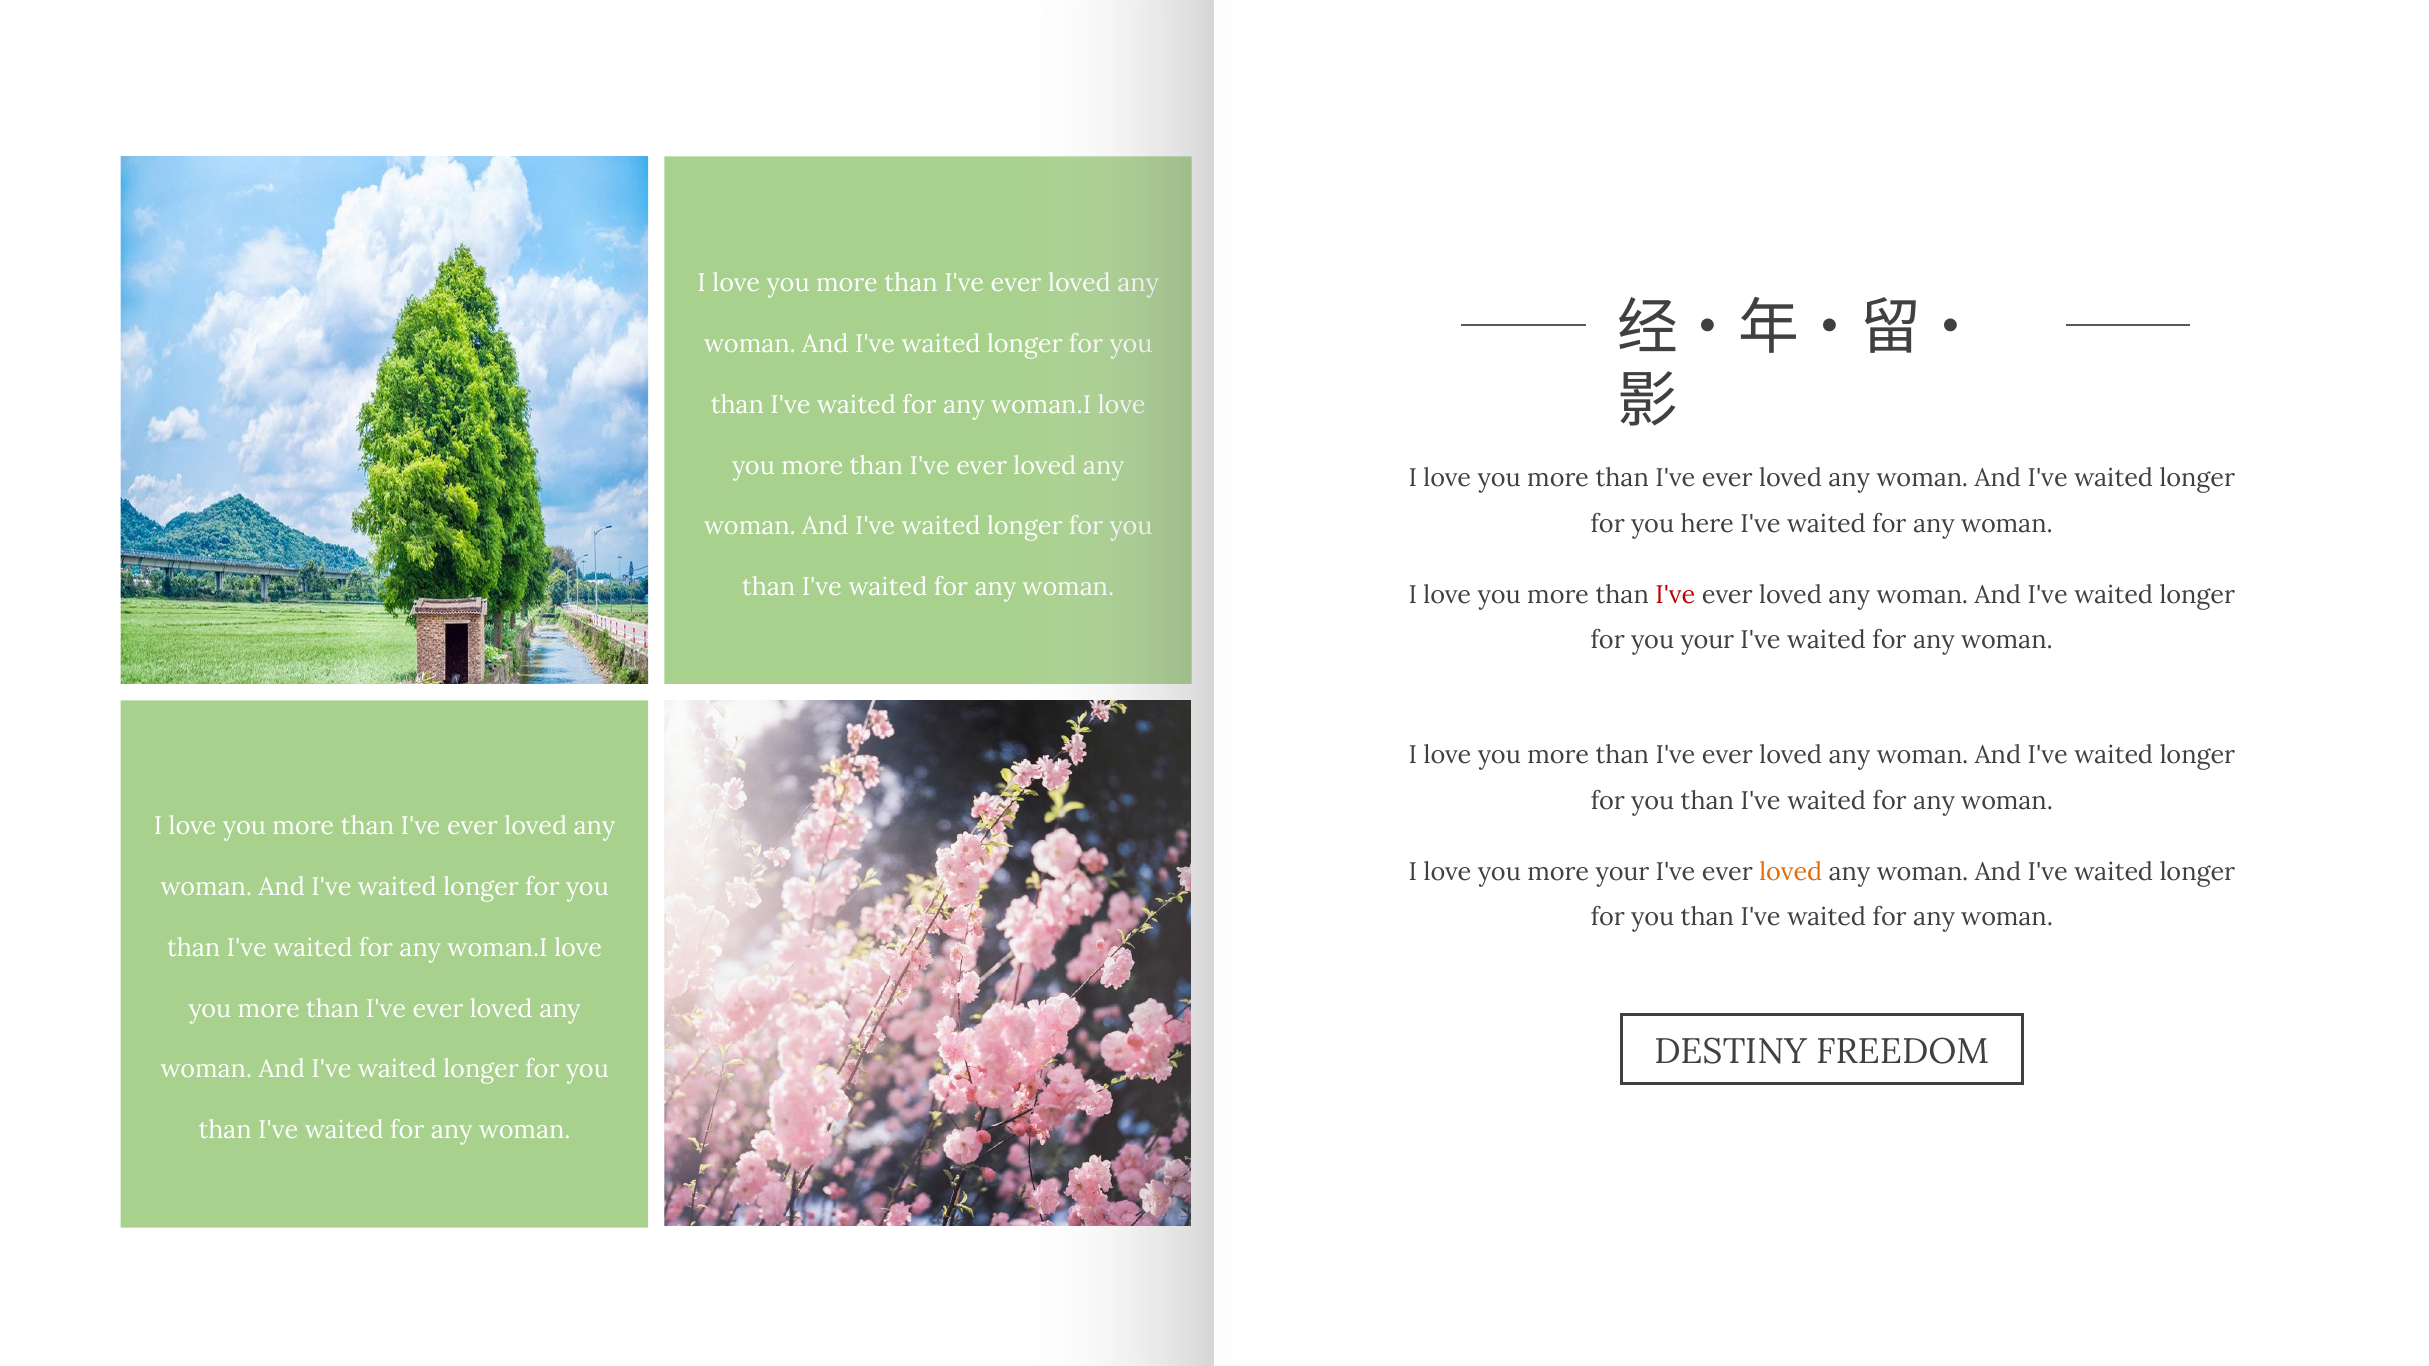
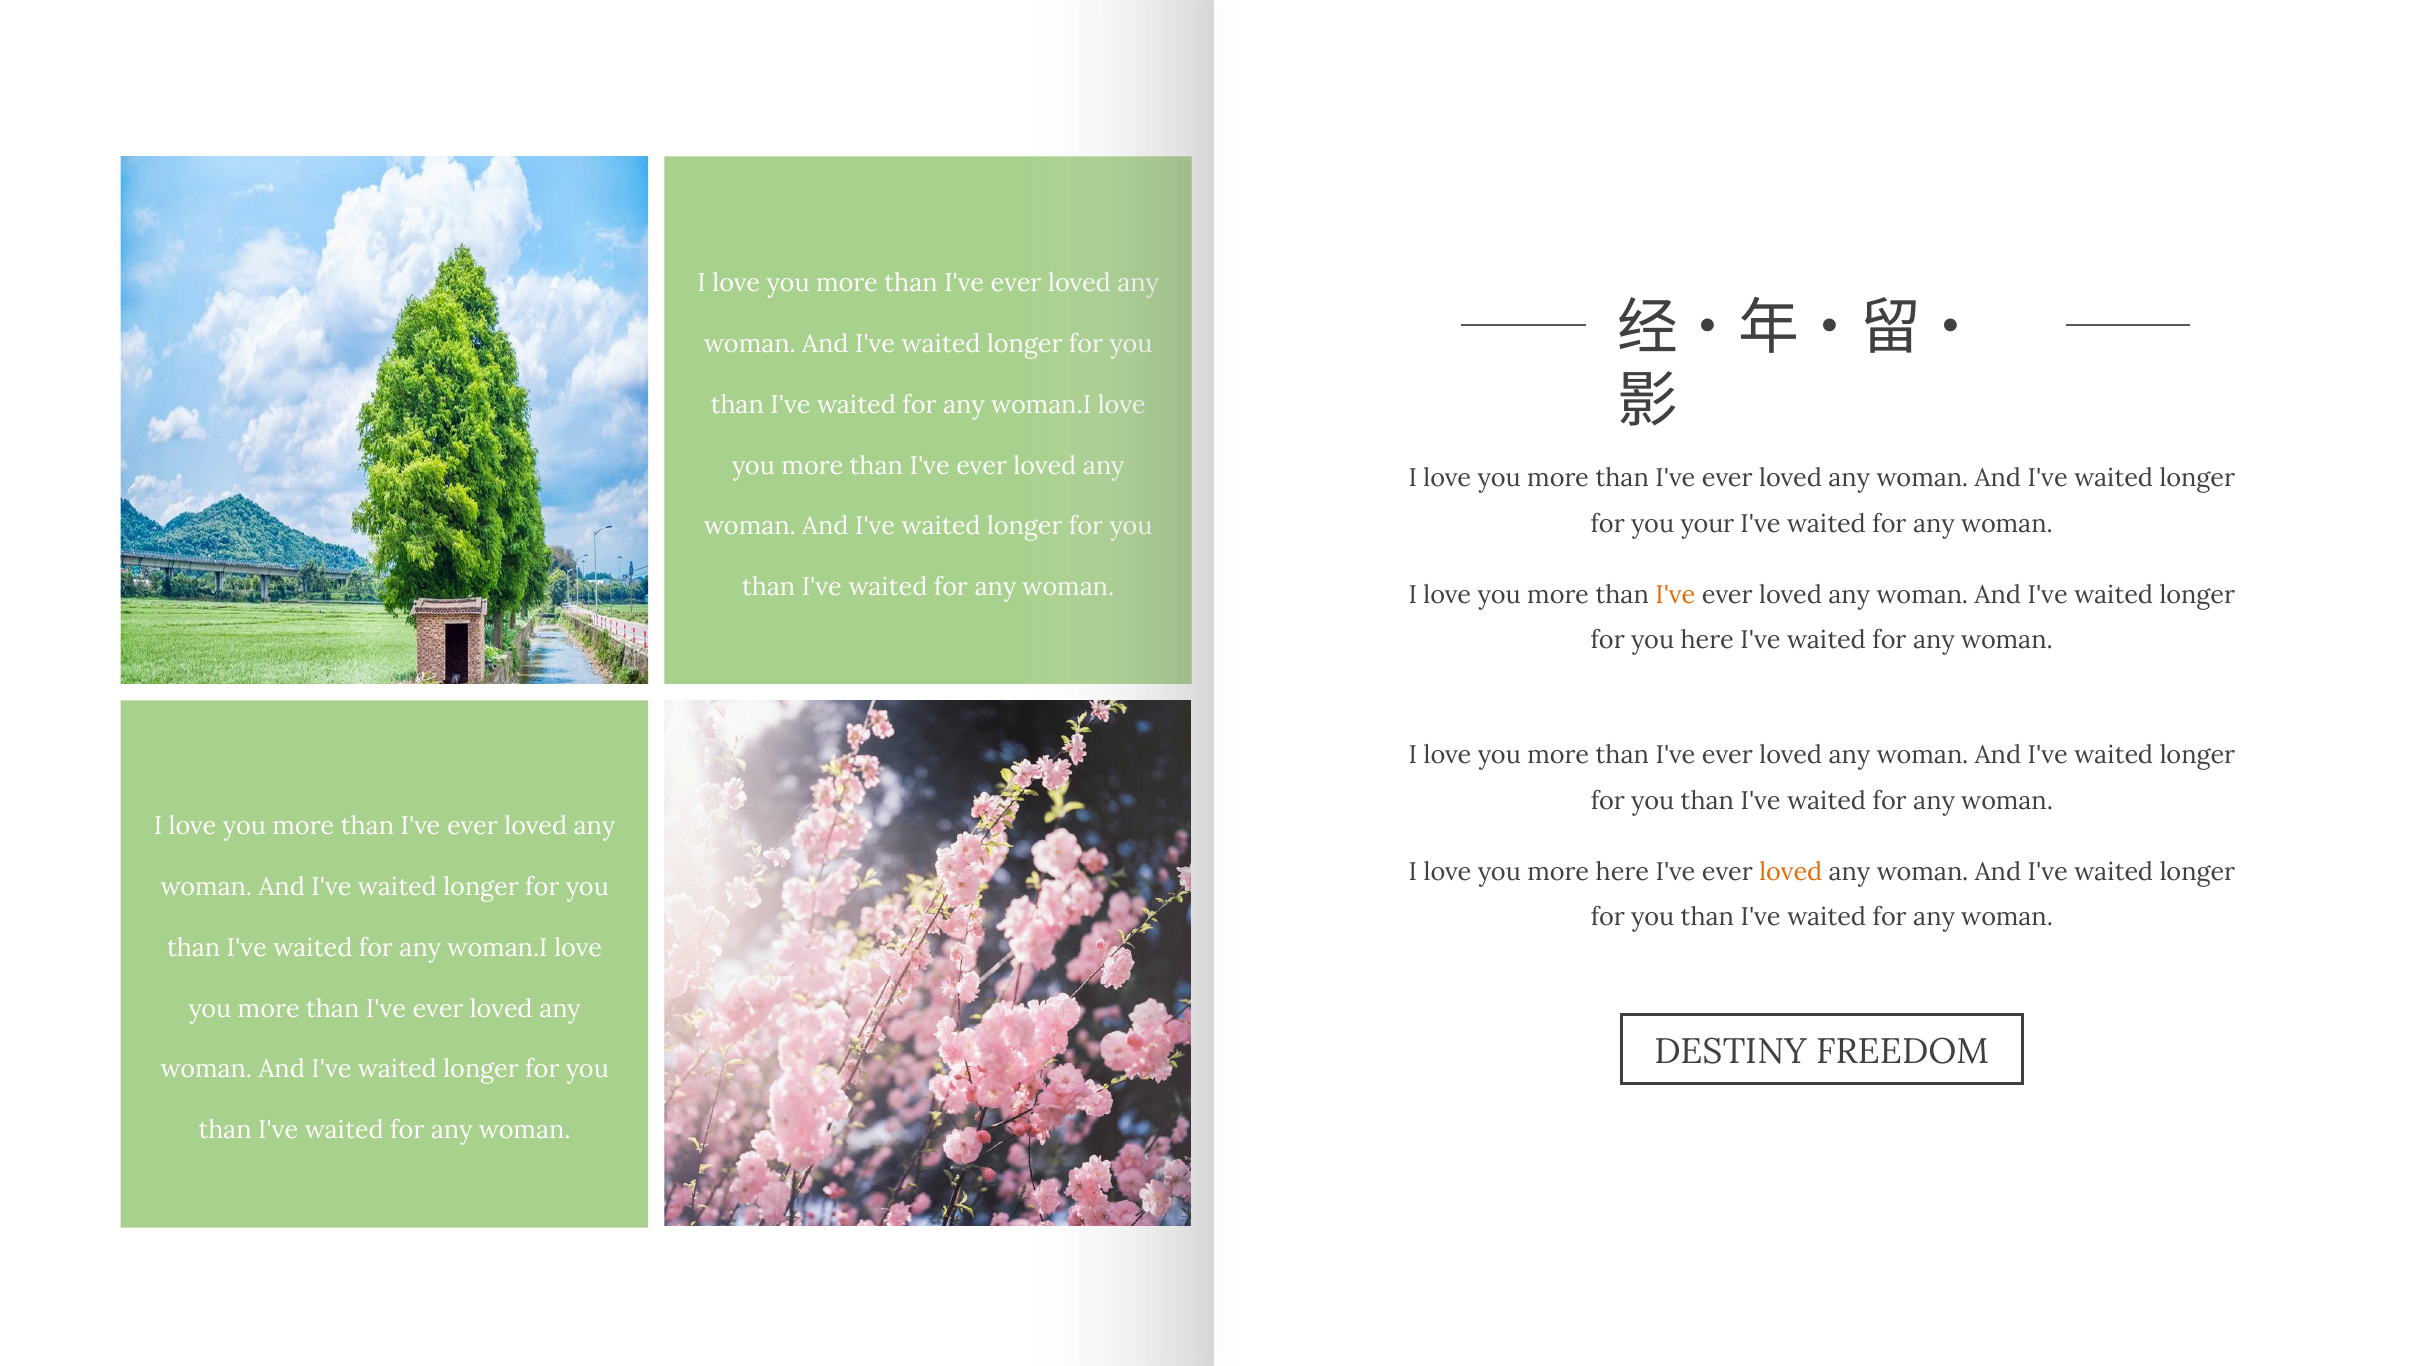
here: here -> your (1707, 524)
I've colour: red -> orange (1675, 595)
you your: your -> here (1707, 641)
more your: your -> here (1622, 872)
